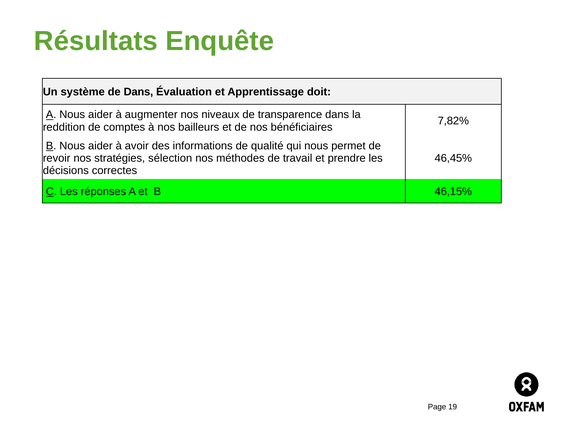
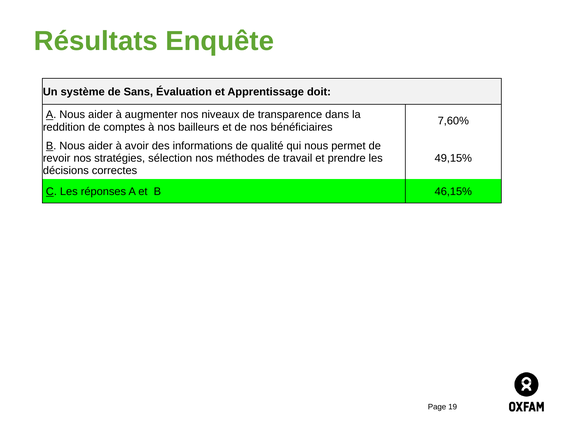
de Dans: Dans -> Sans (138, 92)
7,82%: 7,82% -> 7,60% (453, 121)
46,45%: 46,45% -> 49,15% (453, 158)
